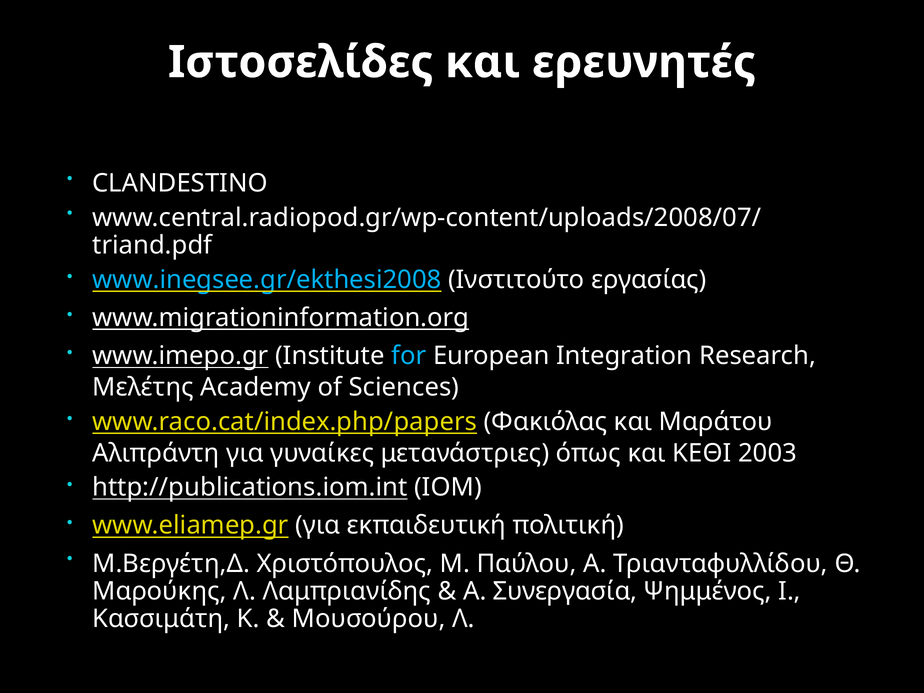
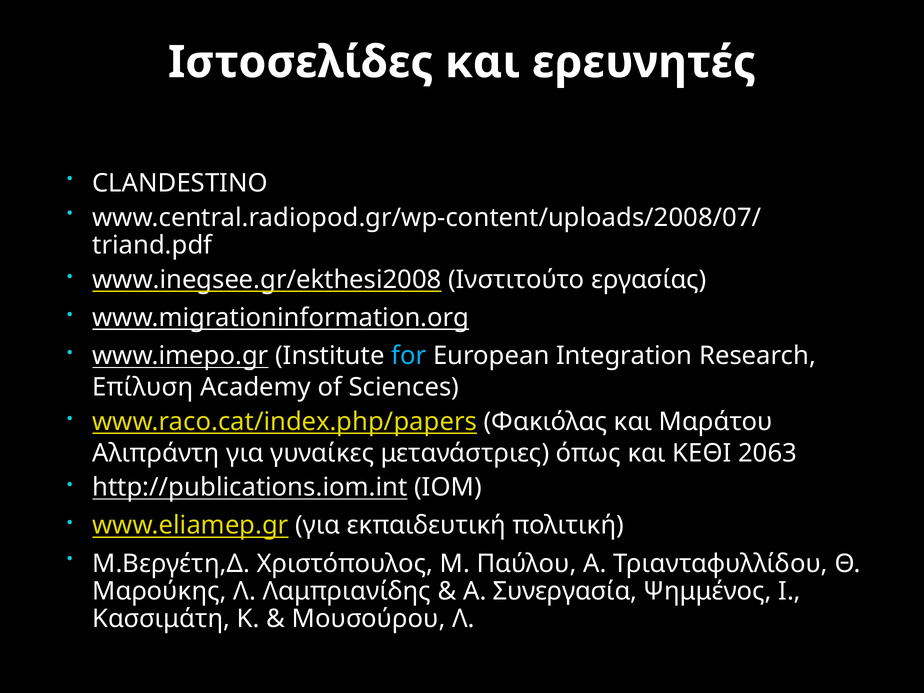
www.inegsee.gr/ekthesi2008 colour: light blue -> white (267, 280)
Μελέτης: Μελέτης -> Επίλυση (143, 387)
2003: 2003 -> 2063 (768, 453)
